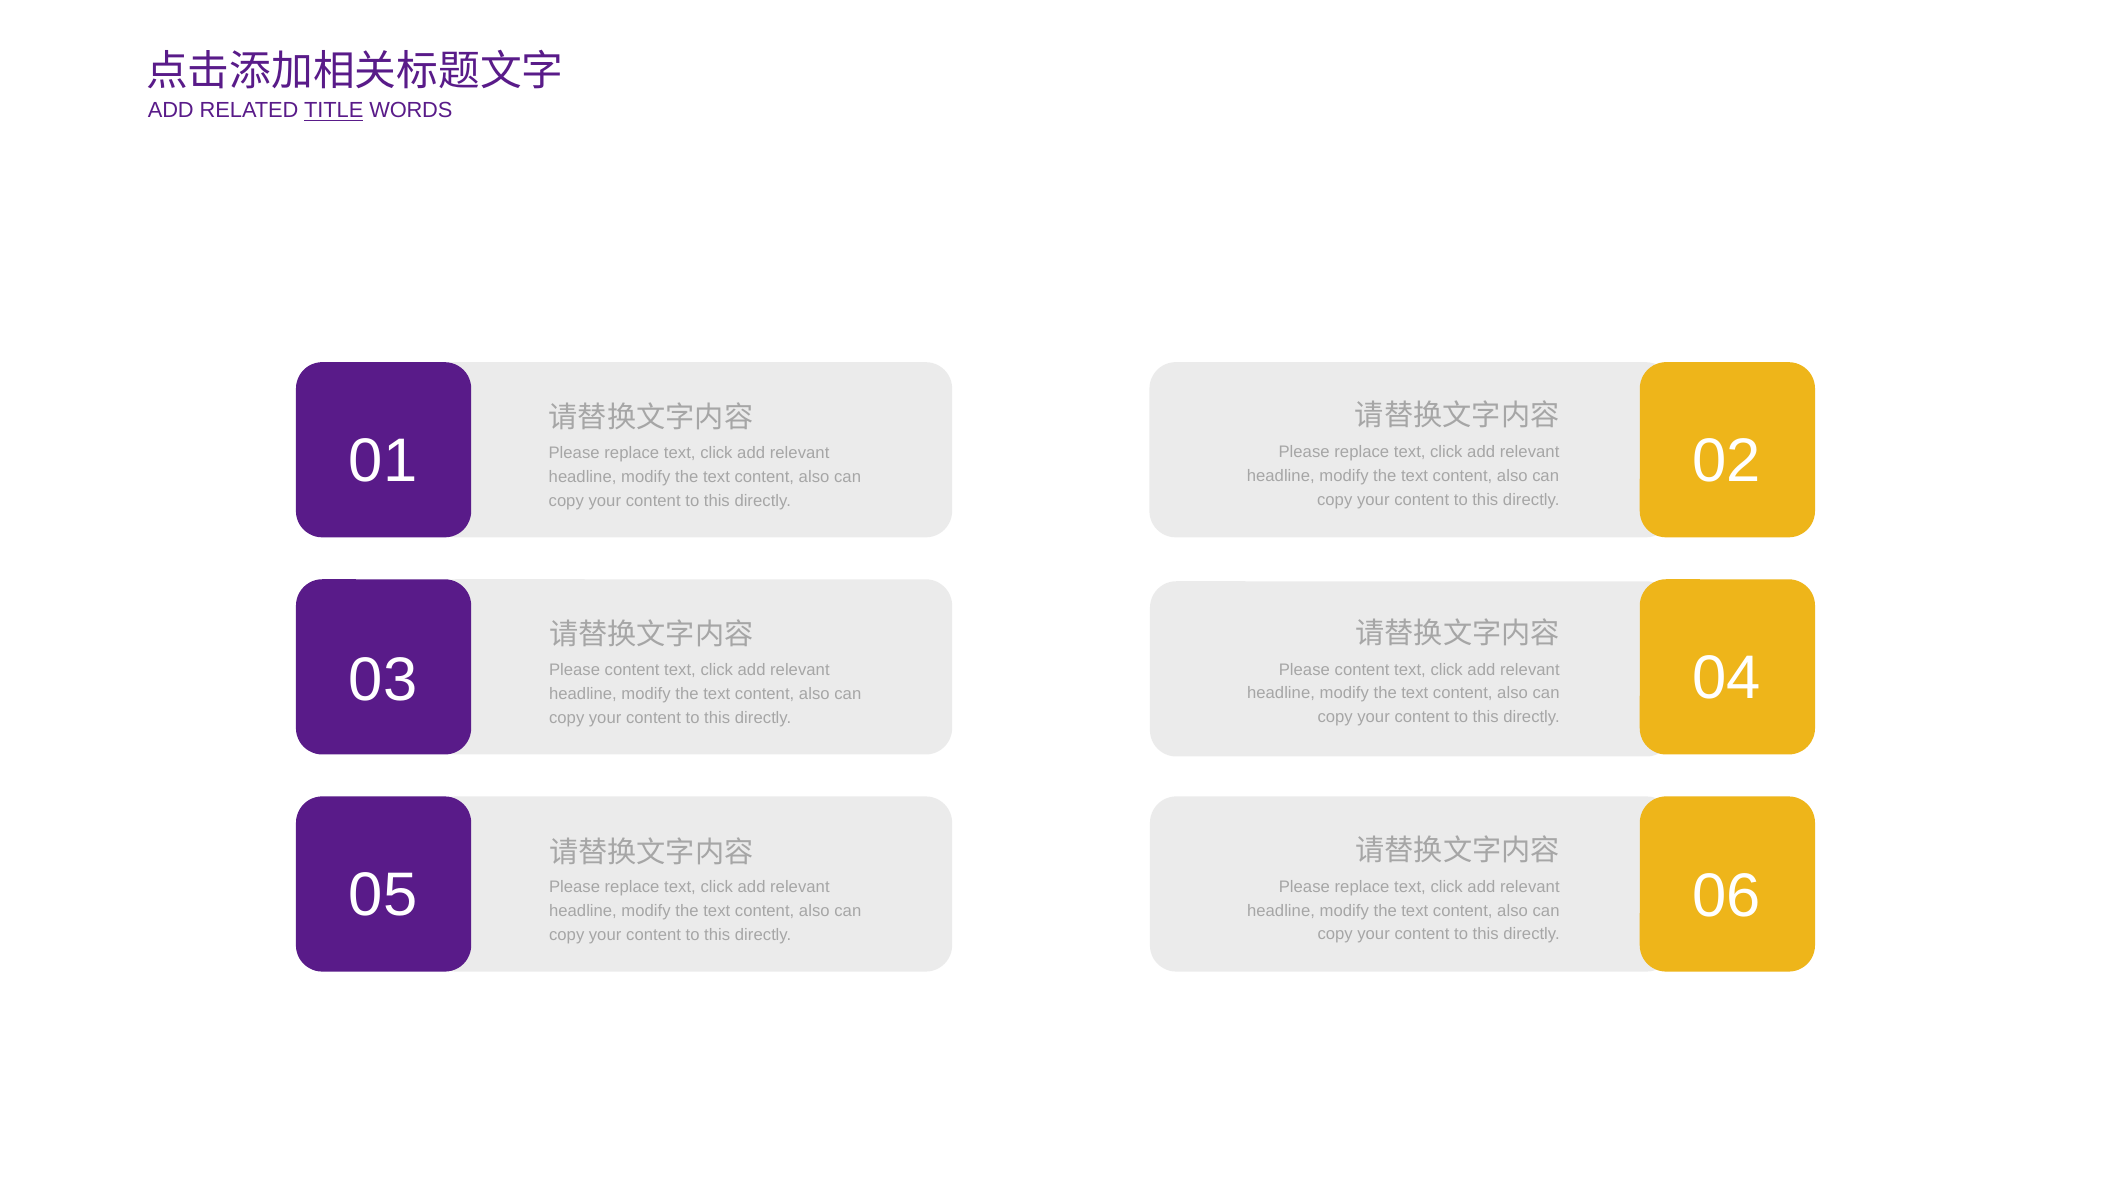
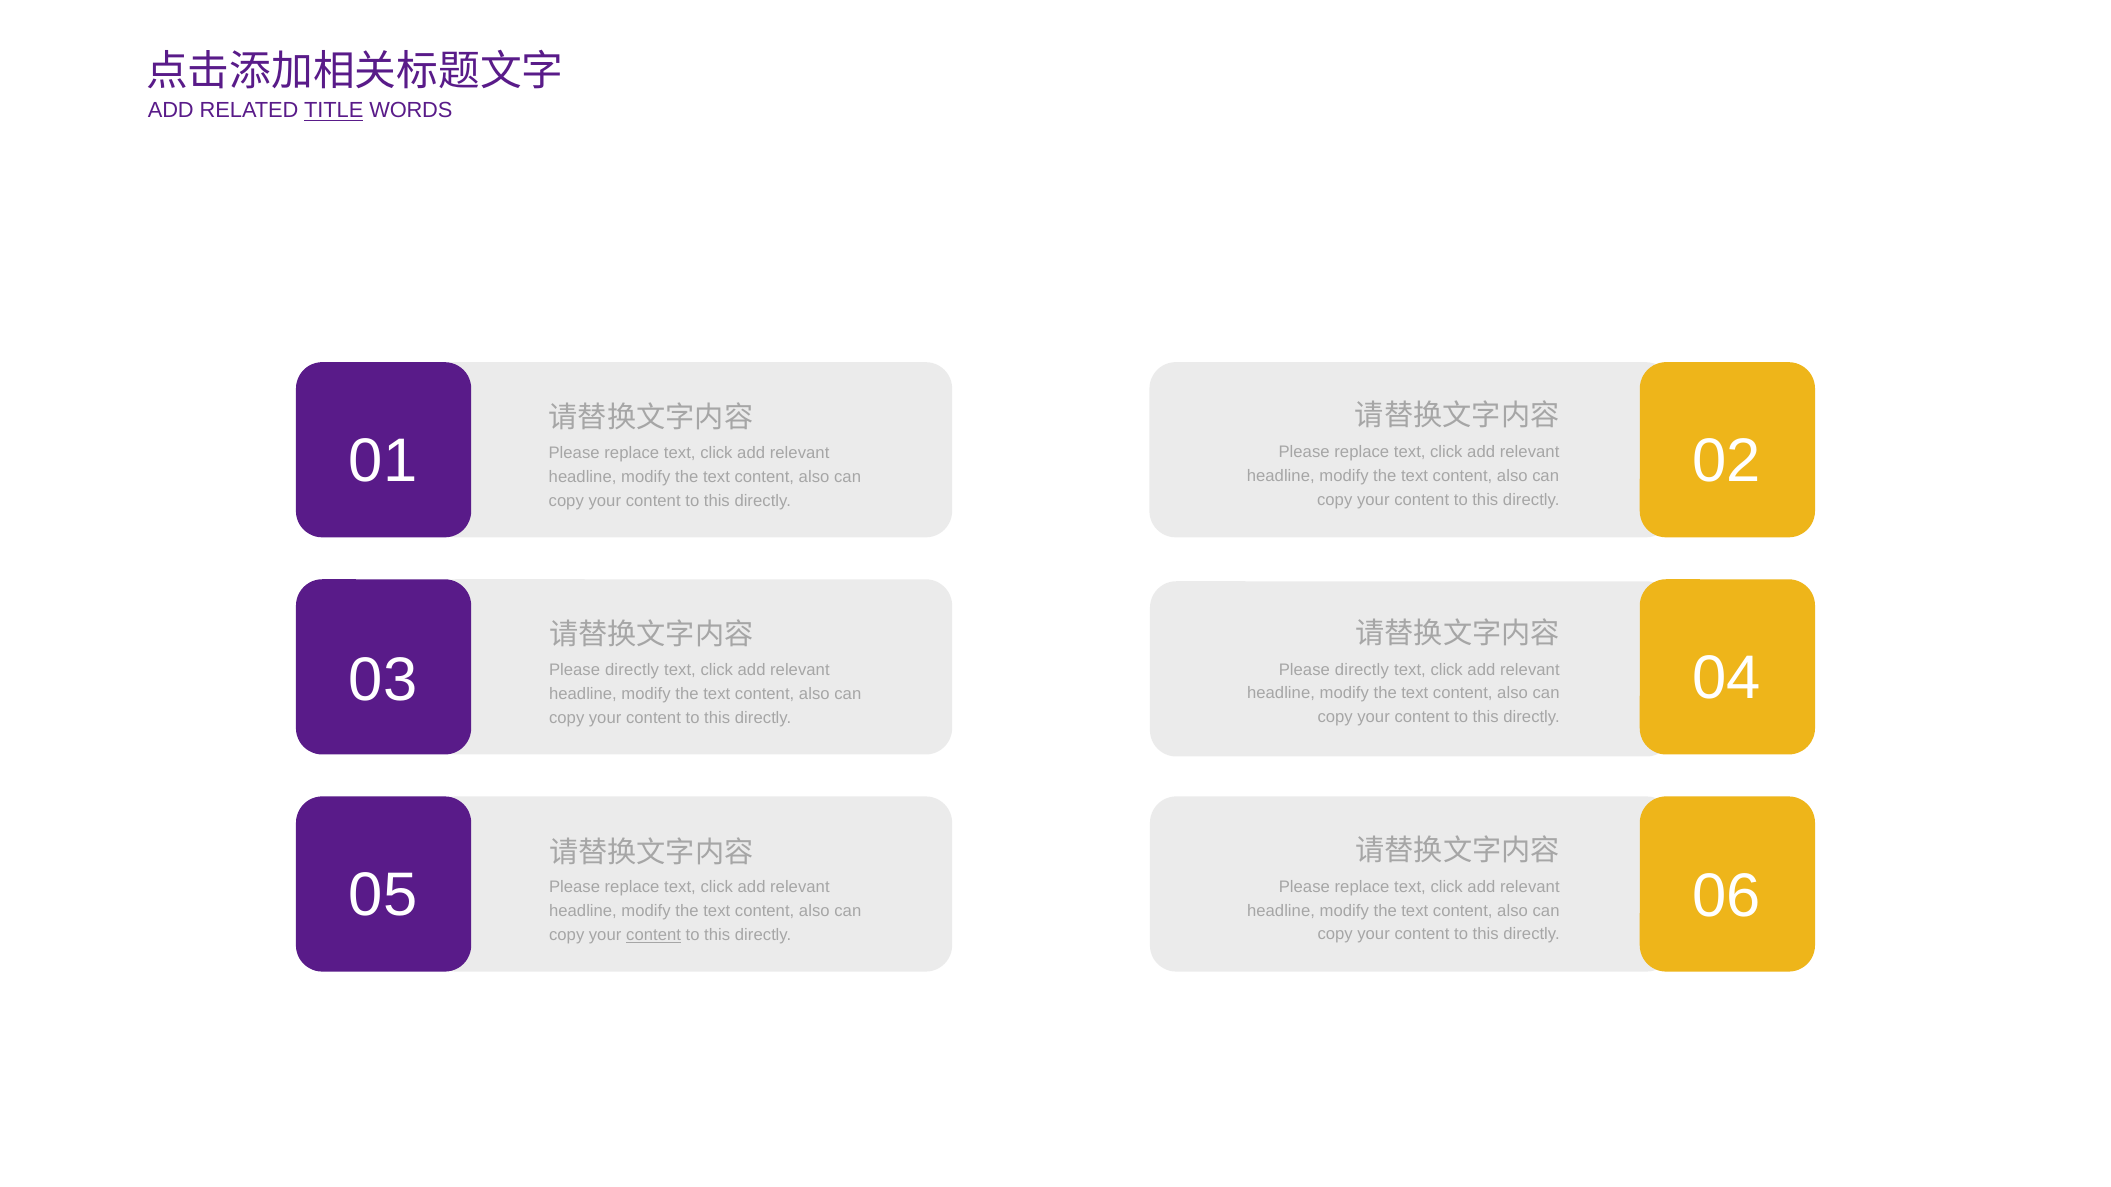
content: content -> directly (1362, 670)
content: content -> directly (632, 671)
content underline: none -> present (654, 936)
